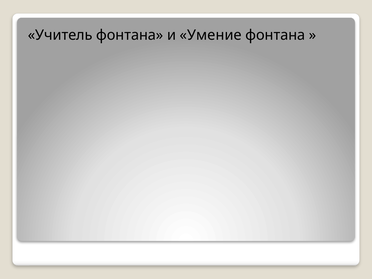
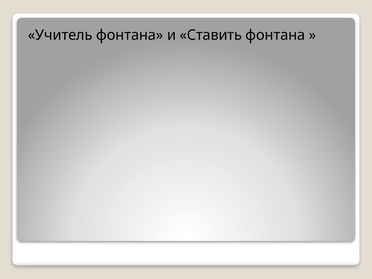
Умение: Умение -> Ставить (211, 35)
